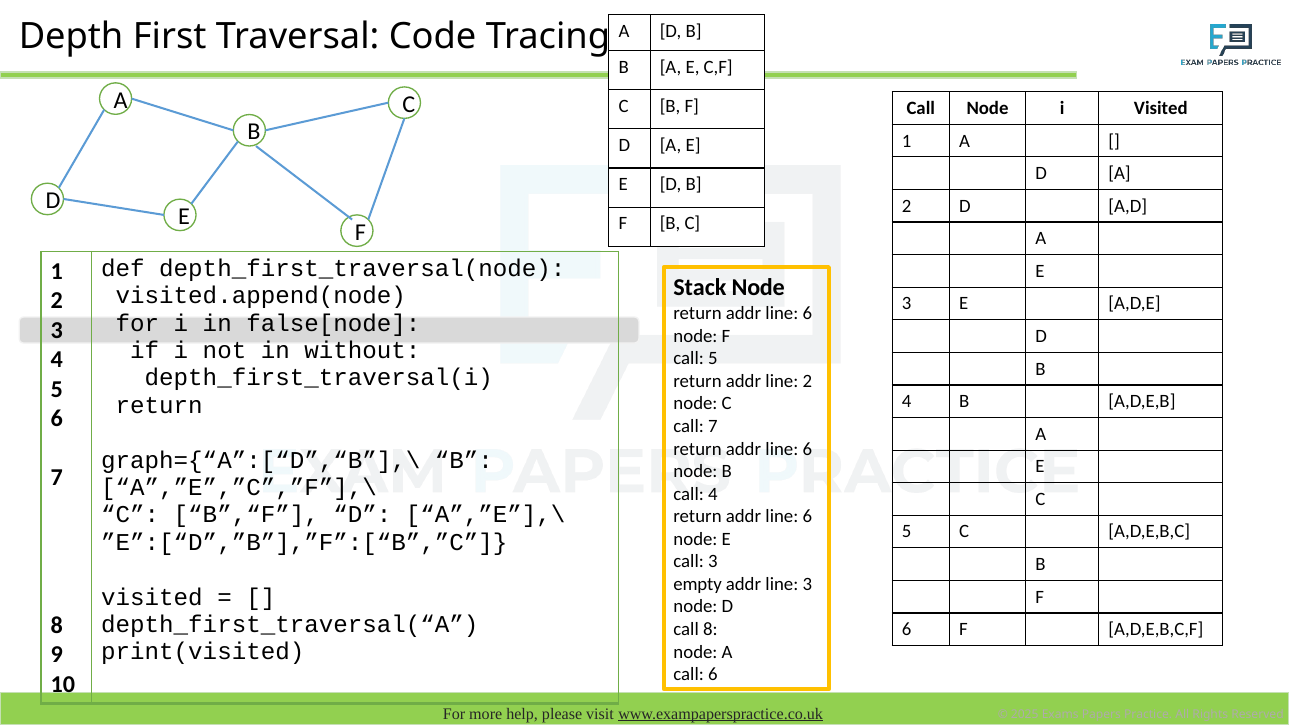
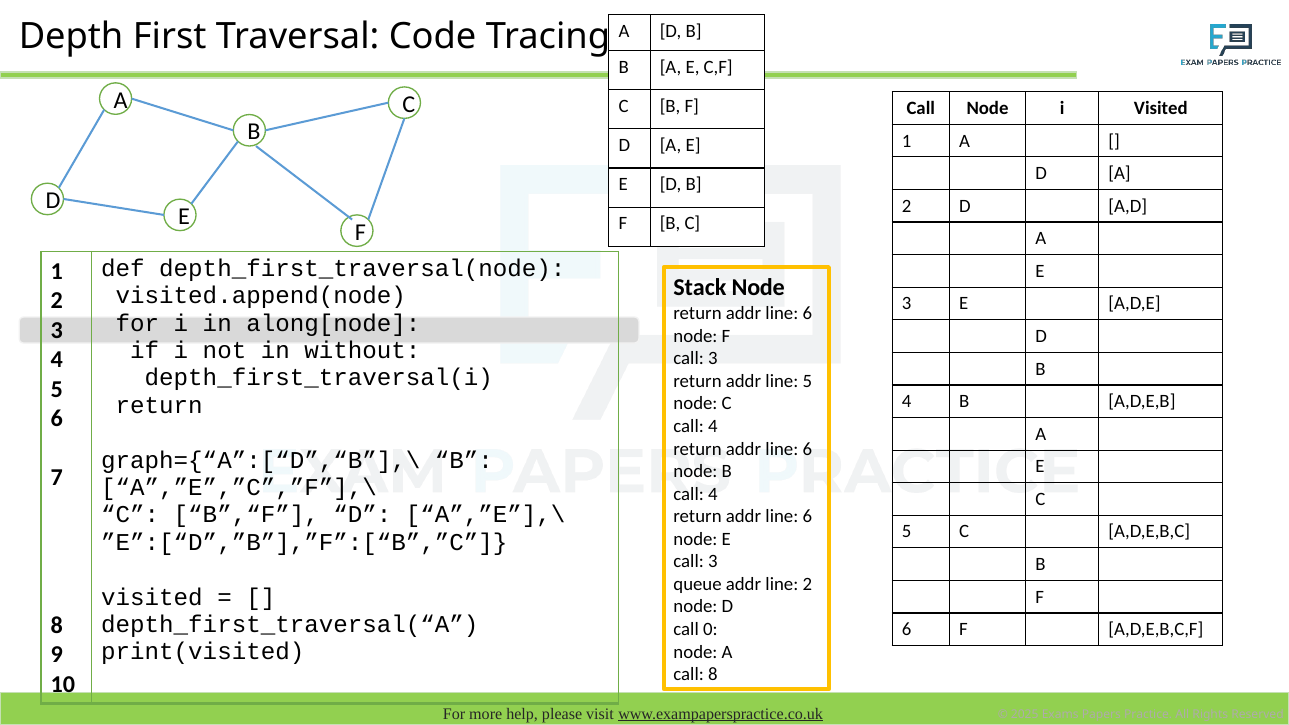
false[node: false[node -> along[node (333, 323)
5: 5 -> 3 (713, 359)
line 2: 2 -> 5 (807, 381)
7: 7 -> 4 (713, 426)
empty: empty -> queue (698, 584)
line 3: 3 -> 2 (807, 584)
call 8: 8 -> 0 (710, 629)
call 6: 6 -> 8 (713, 675)
